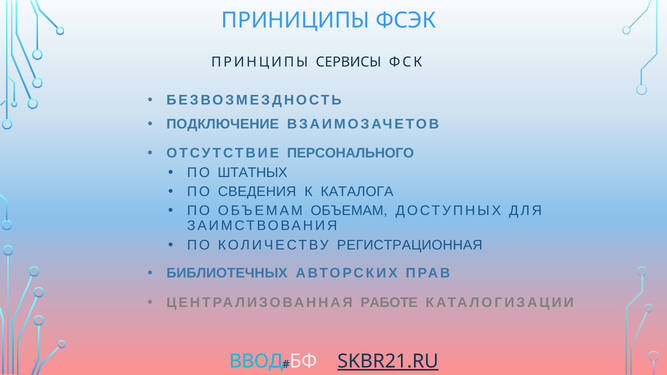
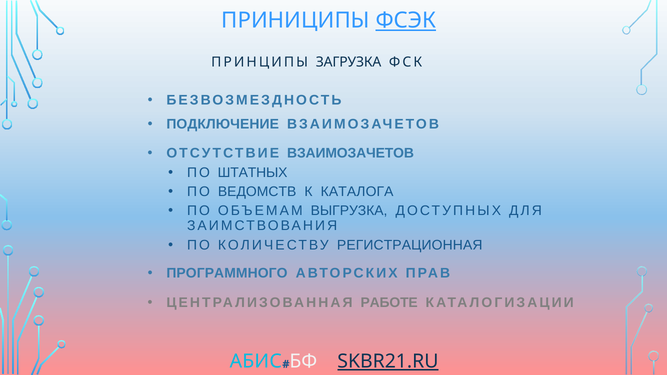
ФСЭК underline: none -> present (406, 21)
СЕРВИСЫ: СЕРВИСЫ -> ЗАГРУЗКА (349, 62)
ОТСУТСТВИЕ ПЕРСОНАЛЬНОГО: ПЕРСОНАЛЬНОГО -> ВЗАИМОЗАЧЕТОВ (351, 153)
СВЕДЕНИЯ: СВЕДЕНИЯ -> ВЕДОМСТВ (257, 192)
ОБЪЕМАМ ОБЪЕМАМ: ОБЪЕМАМ -> ВЫГРУЗКА (349, 211)
БИБЛИОТЕЧНЫХ: БИБЛИОТЕЧНЫХ -> ПРОГРАММНОГО (227, 273)
ВВОД: ВВОД -> АБИС (256, 362)
